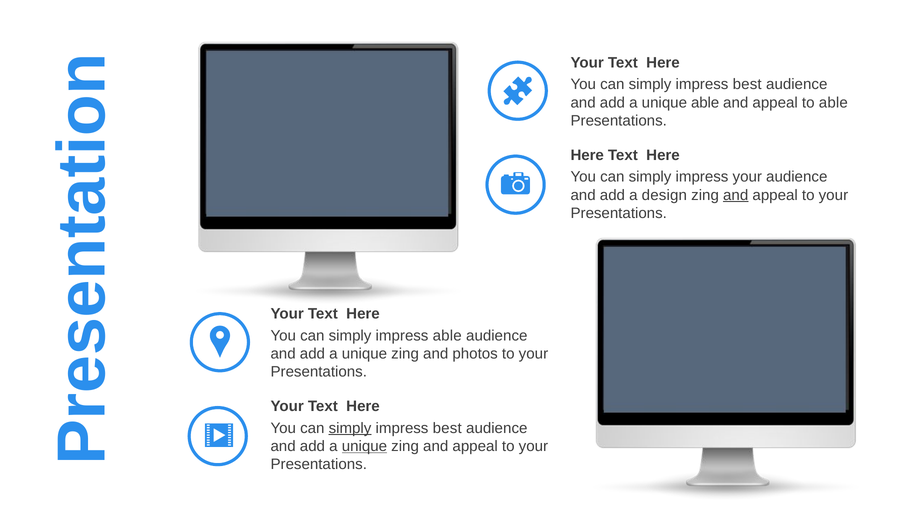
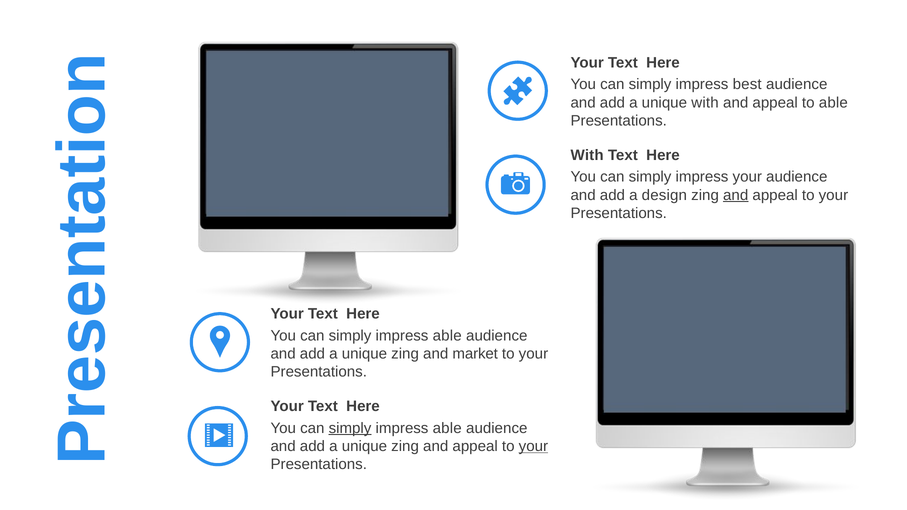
unique able: able -> with (705, 103)
Here: Here -> With (587, 155)
photos: photos -> market (475, 354)
best: best -> able (447, 428)
unique underline: present -> none (364, 446)
your underline: none -> present (533, 446)
